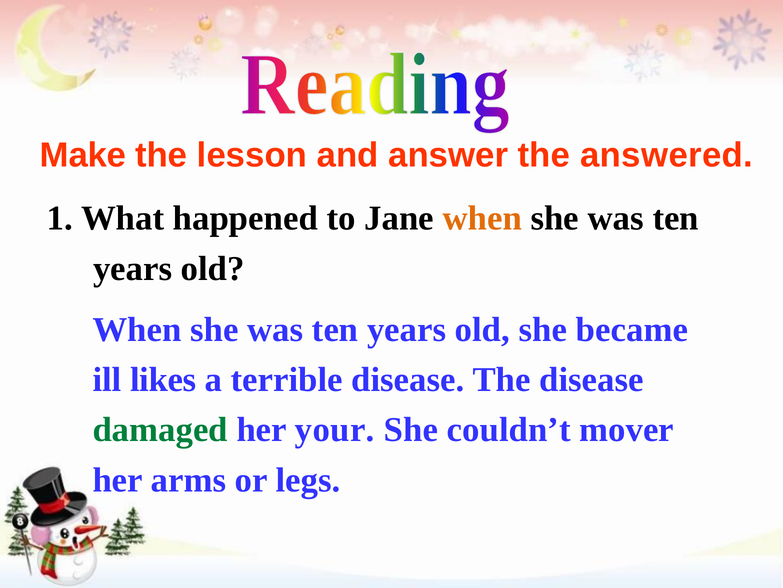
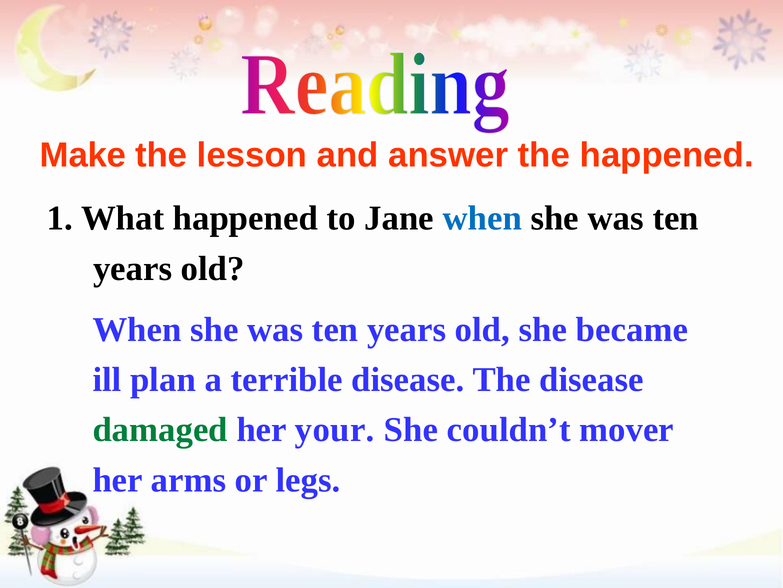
the answered: answered -> happened (667, 155)
when colour: orange -> blue (482, 218)
likes: likes -> plan (163, 379)
